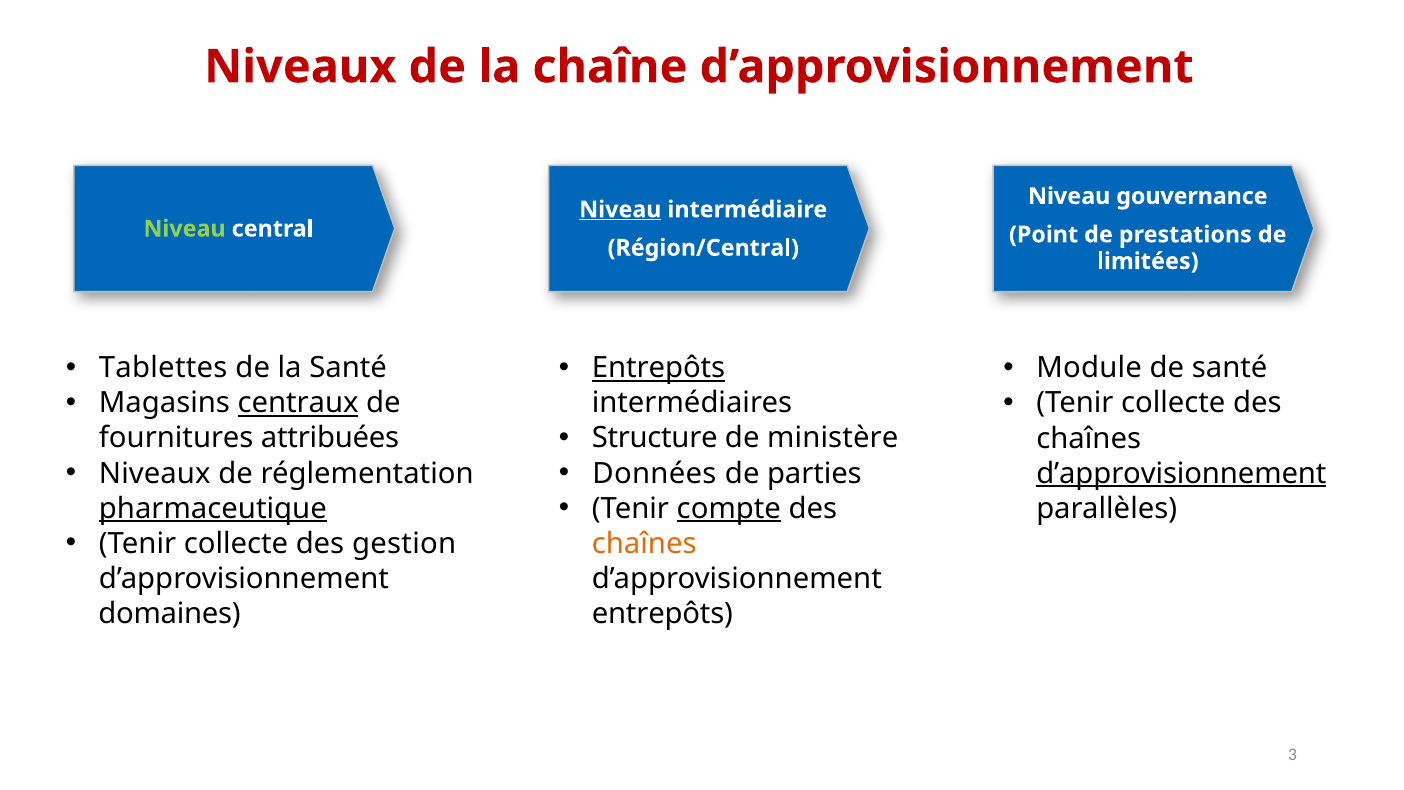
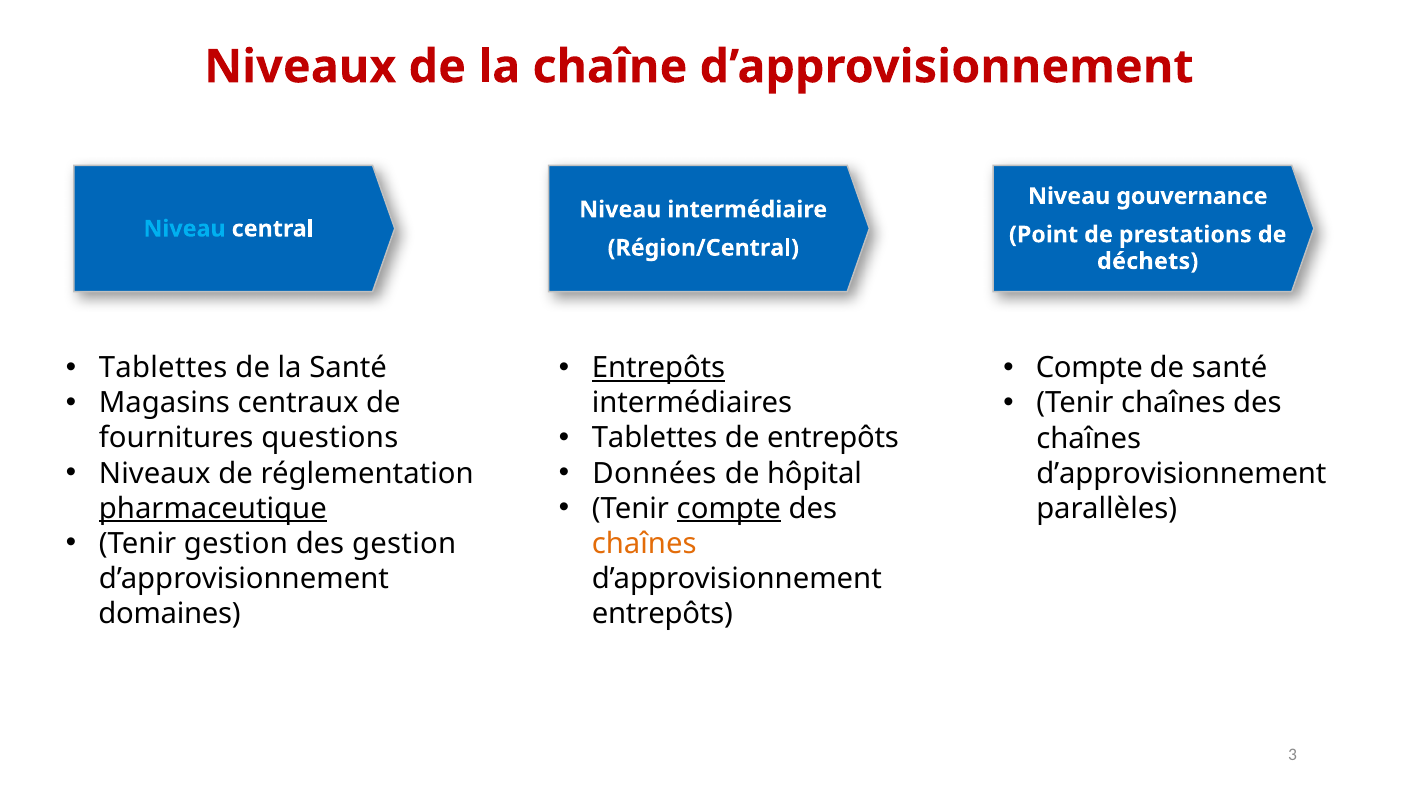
Niveau underline: present -> none (620, 210)
Niveau colour: light green -> light blue (185, 229)
limitées: limitées -> déchets (1148, 261)
Module: Module -> Compte (1089, 368)
centraux underline: present -> none (298, 403)
collecte: collecte -> chaînes (1173, 403)
Structure: Structure -> Tablettes (655, 438)
de ministère: ministère -> entrepôts (833, 438)
attribuées: attribuées -> questions (330, 438)
parties: parties -> hôpital (814, 473)
d’approvisionnement underline: present -> none (1181, 473)
collecte: collecte -> gestion (236, 544)
